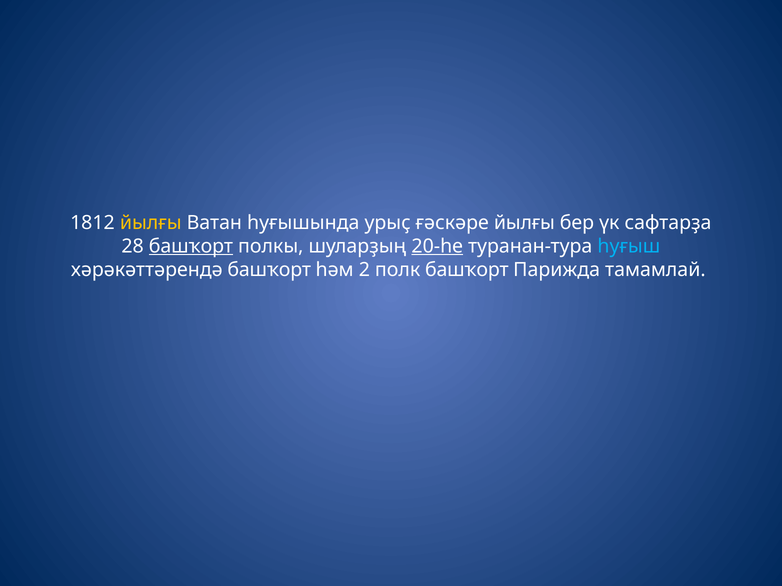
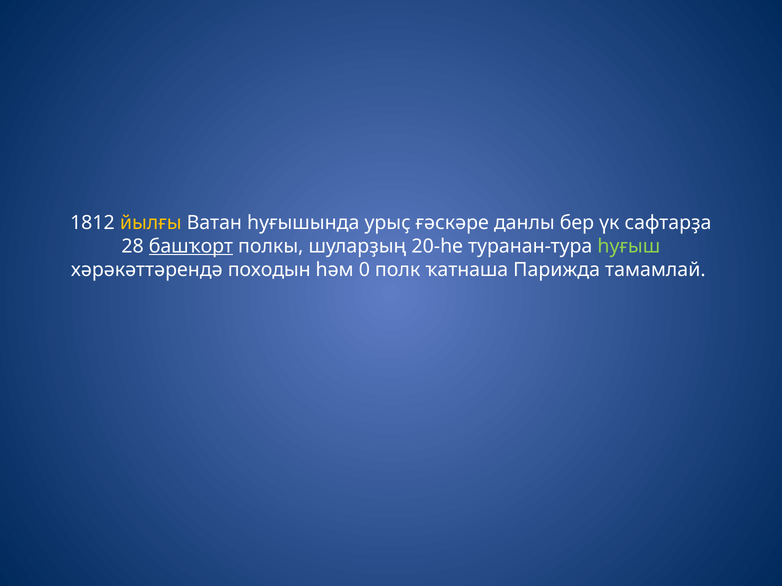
ғәскәре йылғы: йылғы -> данлы (524, 223)
20-һе underline: present -> none (437, 246)
һуғыш colour: light blue -> light green (629, 246)
хәрәкәттәрендә башҡорт: башҡорт -> походын (269, 270)
2: 2 -> 0 (364, 270)
полк башҡорт: башҡорт -> ҡатнаша (467, 270)
